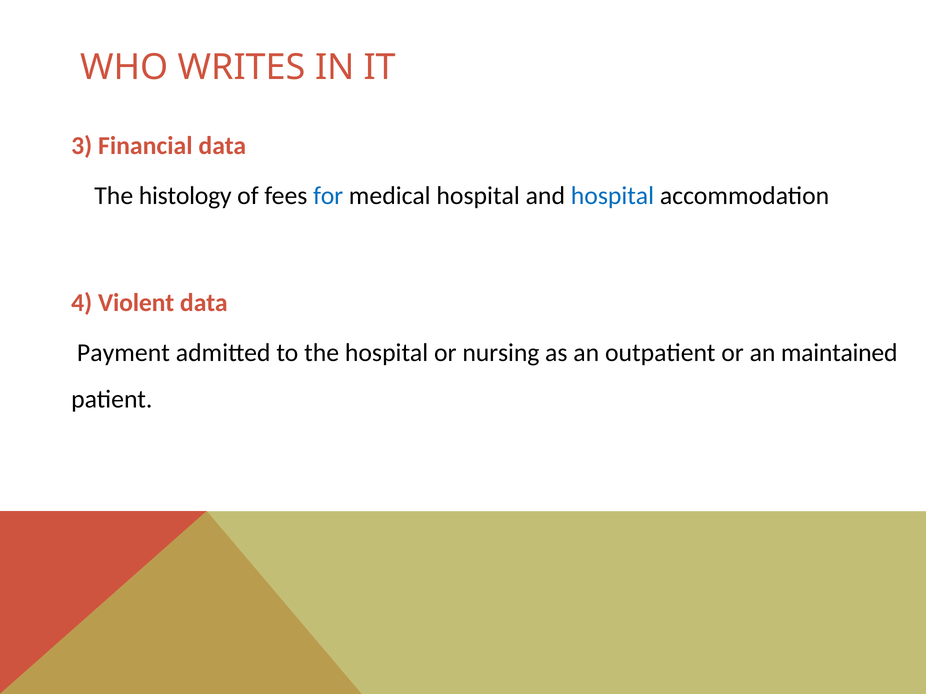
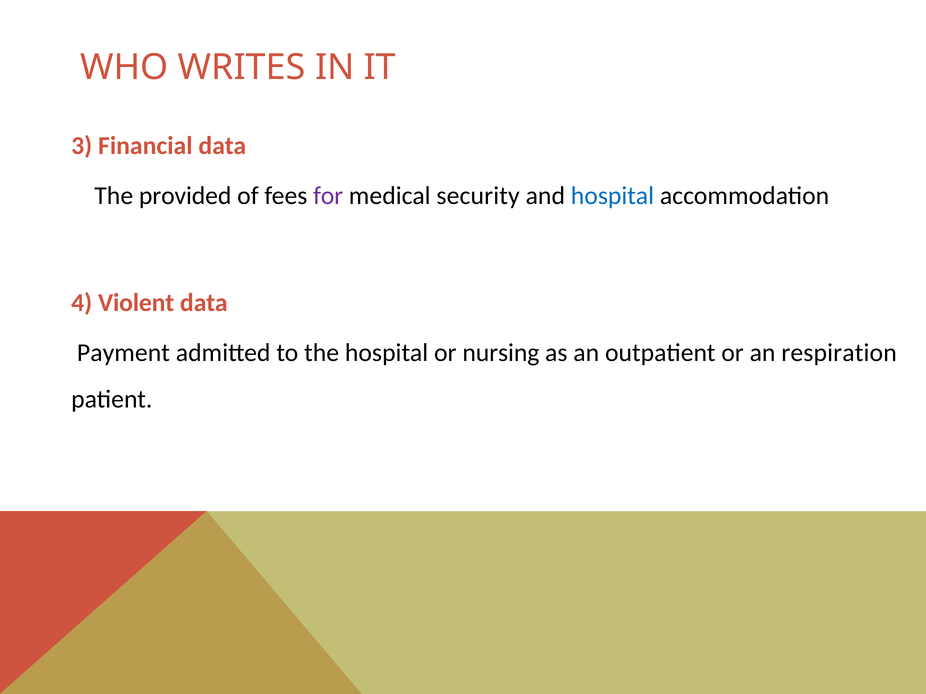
histology: histology -> provided (185, 196)
for colour: blue -> purple (328, 196)
medical hospital: hospital -> security (478, 196)
maintained: maintained -> respiration (839, 353)
